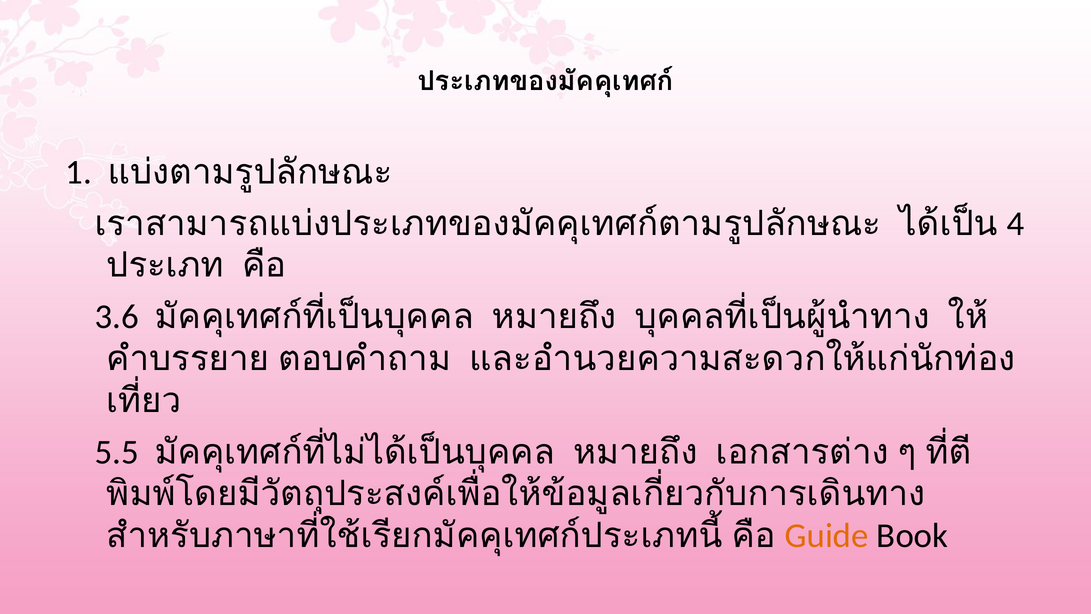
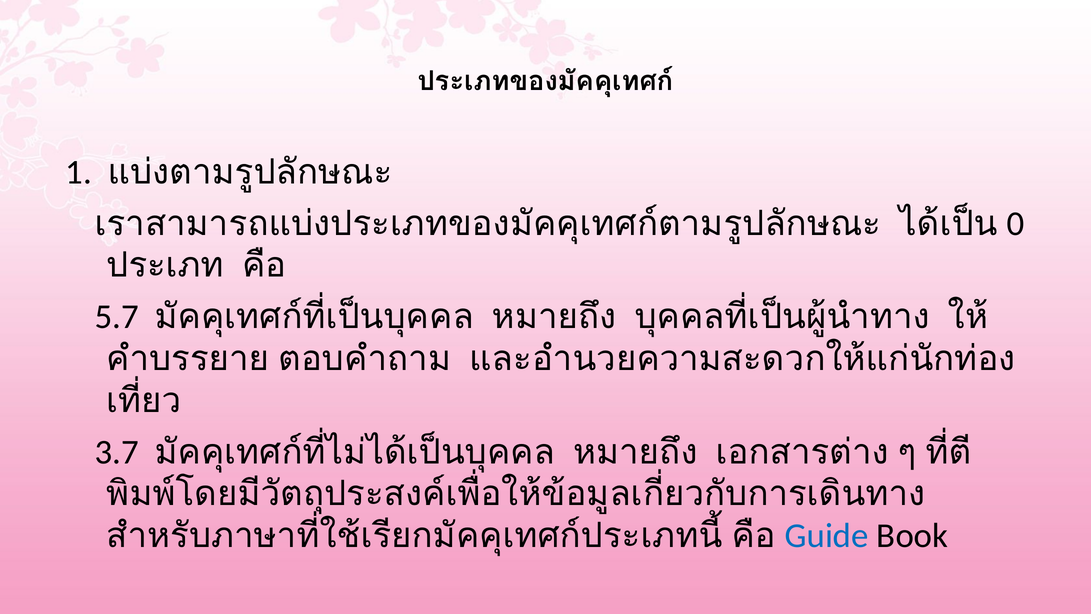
4: 4 -> 0 (1016, 223)
3.6: 3.6 -> 5.7 (117, 317)
5.5: 5.5 -> 3.7 (117, 452)
Guide colour: orange -> blue (827, 535)
